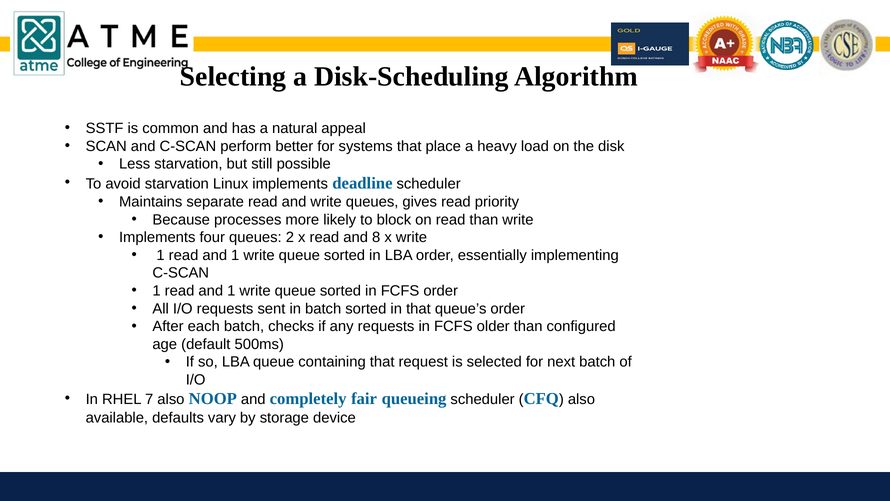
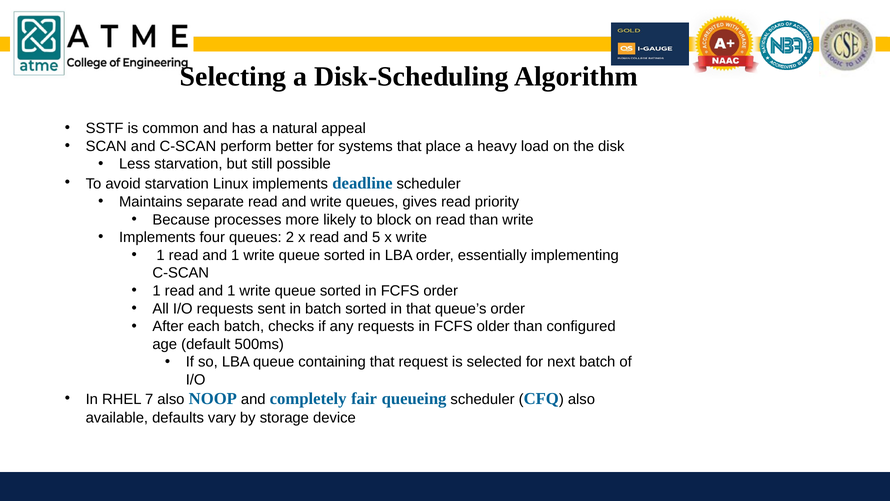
8: 8 -> 5 (376, 237)
